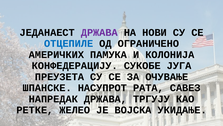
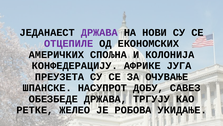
ОТЦЕПИЛЕ colour: blue -> purple (69, 43)
ОГРАНИЧЕНО: ОГРАНИЧЕНО -> ЕКОНОМСКИХ (148, 43)
ПАМУКА: ПАМУКА -> СПОЉНА (109, 54)
СУКОБЕ: СУКОБЕ -> АФРИКЕ (142, 65)
РАТА: РАТА -> ДОБУ (148, 88)
НАПРЕДАК: НАПРЕДАК -> ОБЕЗБЕДЕ (53, 99)
ВОЈСКА: ВОЈСКА -> РОБОВА (133, 110)
